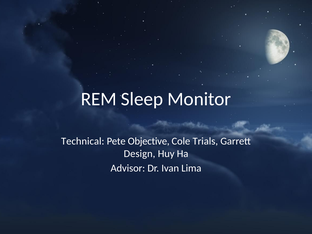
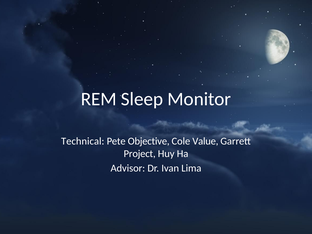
Trials: Trials -> Value (205, 141)
Design: Design -> Project (140, 154)
